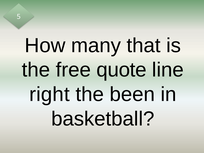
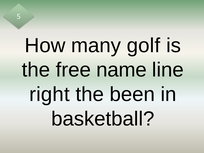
that: that -> golf (143, 45)
quote: quote -> name (122, 70)
